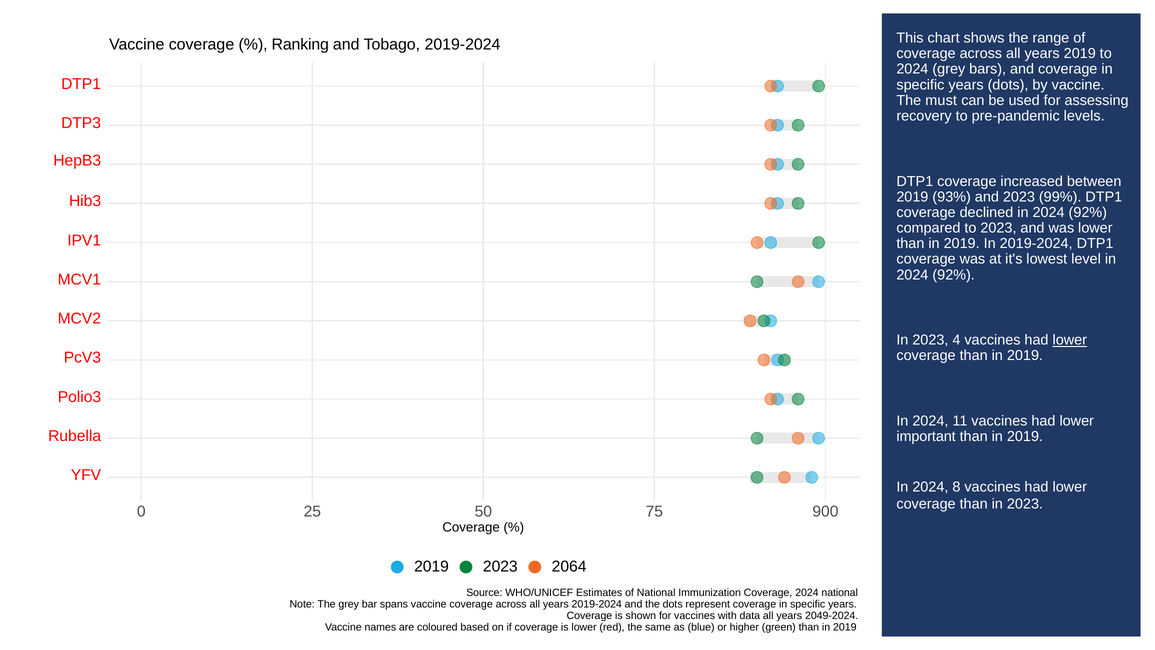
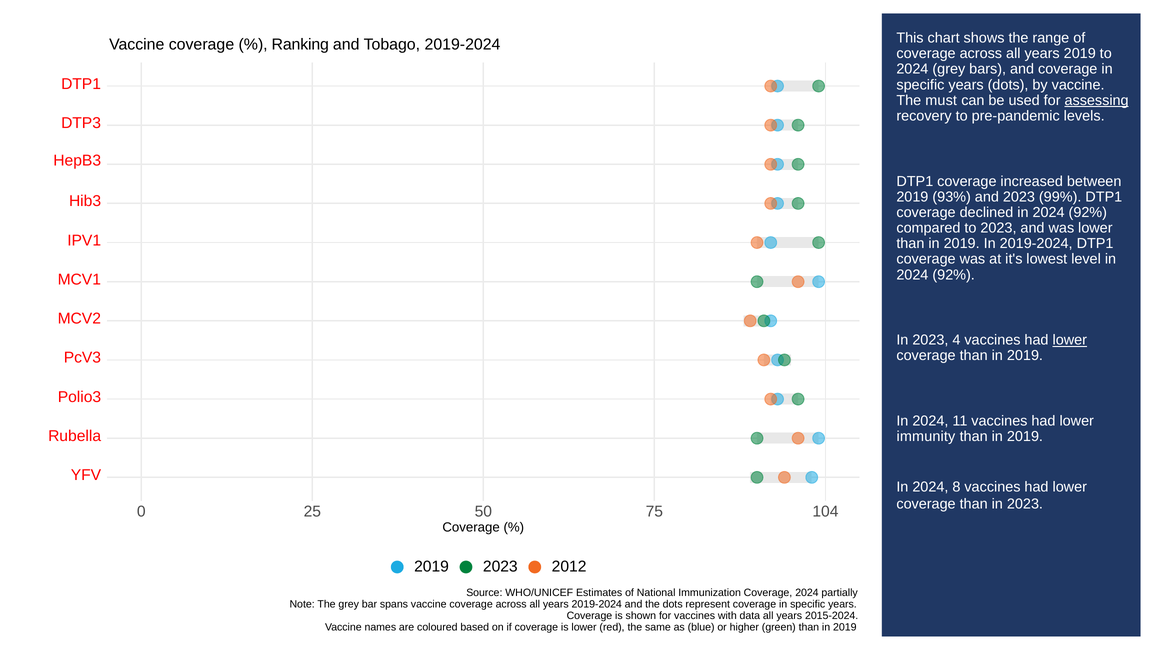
assessing underline: none -> present (1097, 100)
important: important -> immunity (926, 436)
900: 900 -> 104 (825, 512)
2064: 2064 -> 2012 (569, 566)
2024 national: national -> partially (840, 593)
2049-2024: 2049-2024 -> 2015-2024 (832, 615)
